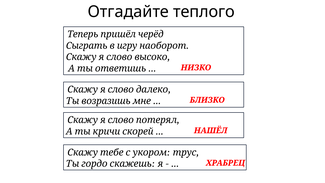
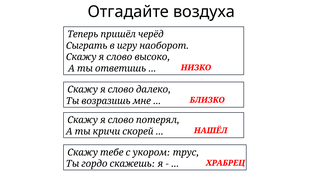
теплого: теплого -> воздуха (204, 12)
